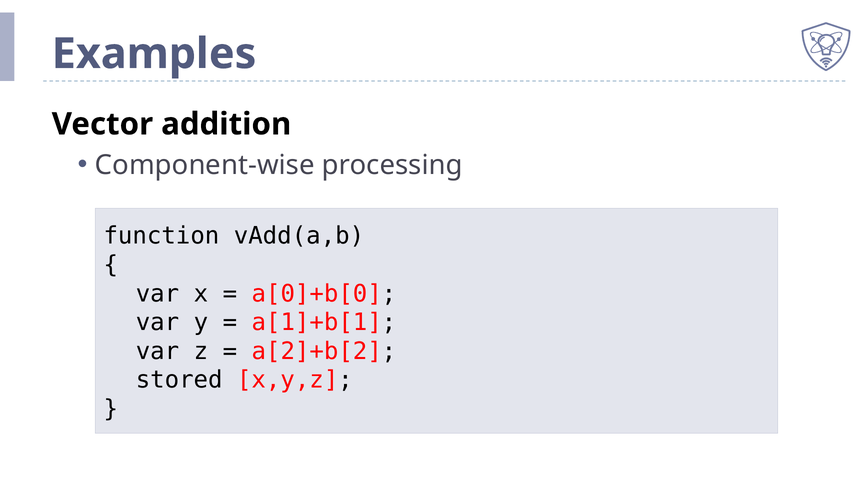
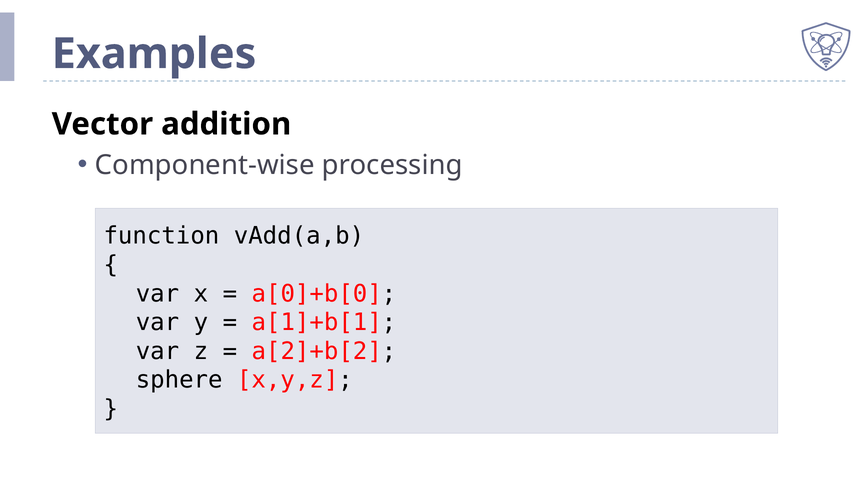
stored: stored -> sphere (179, 380)
